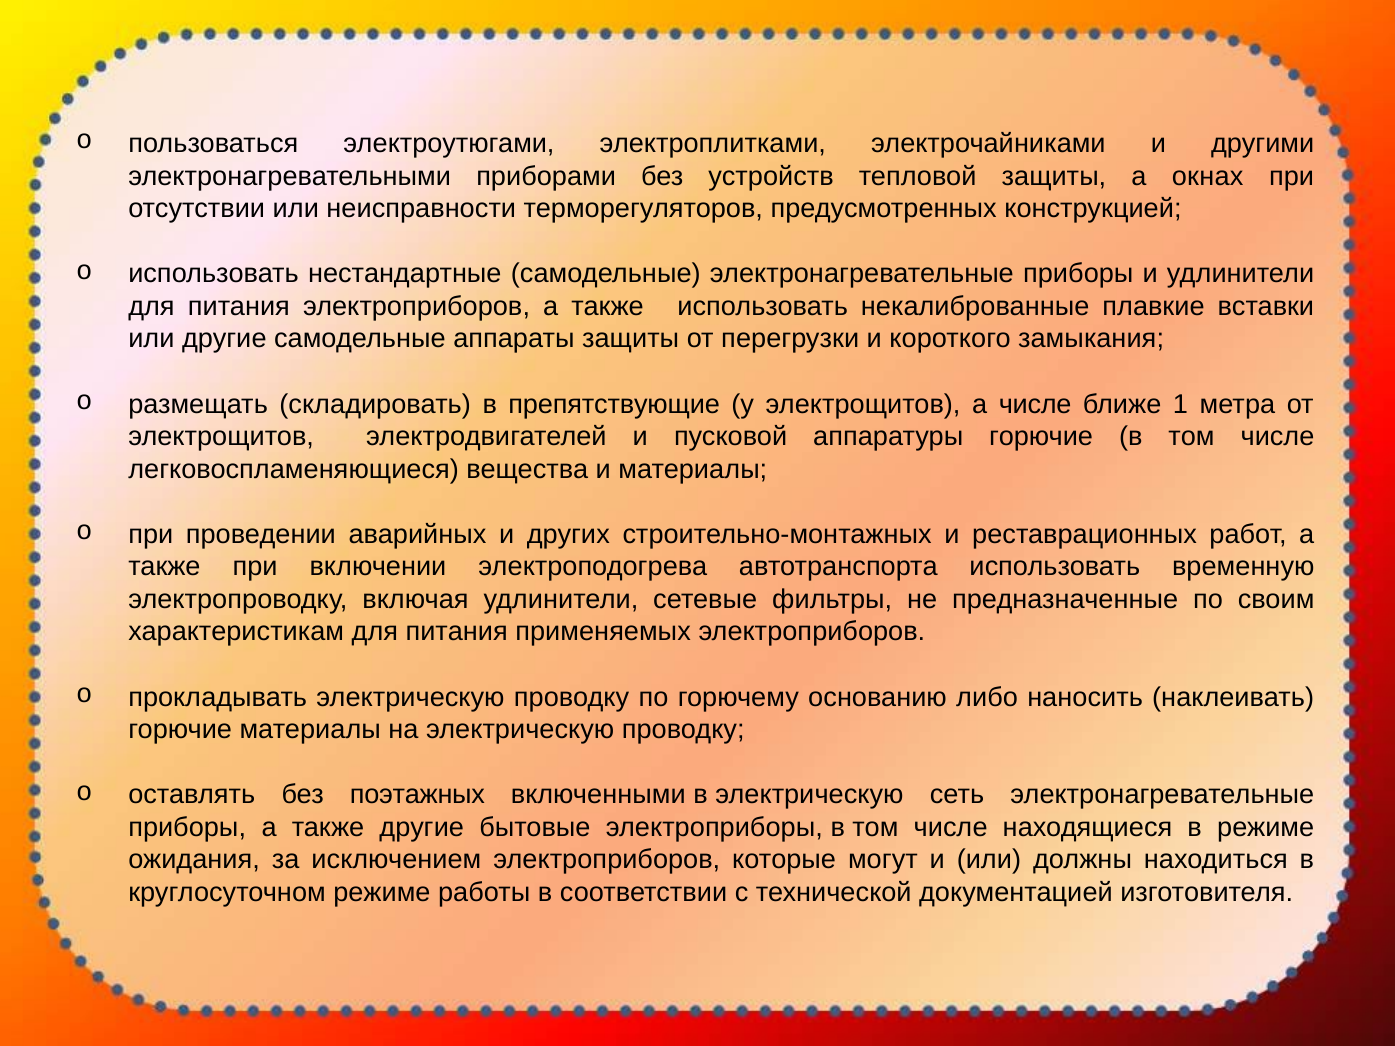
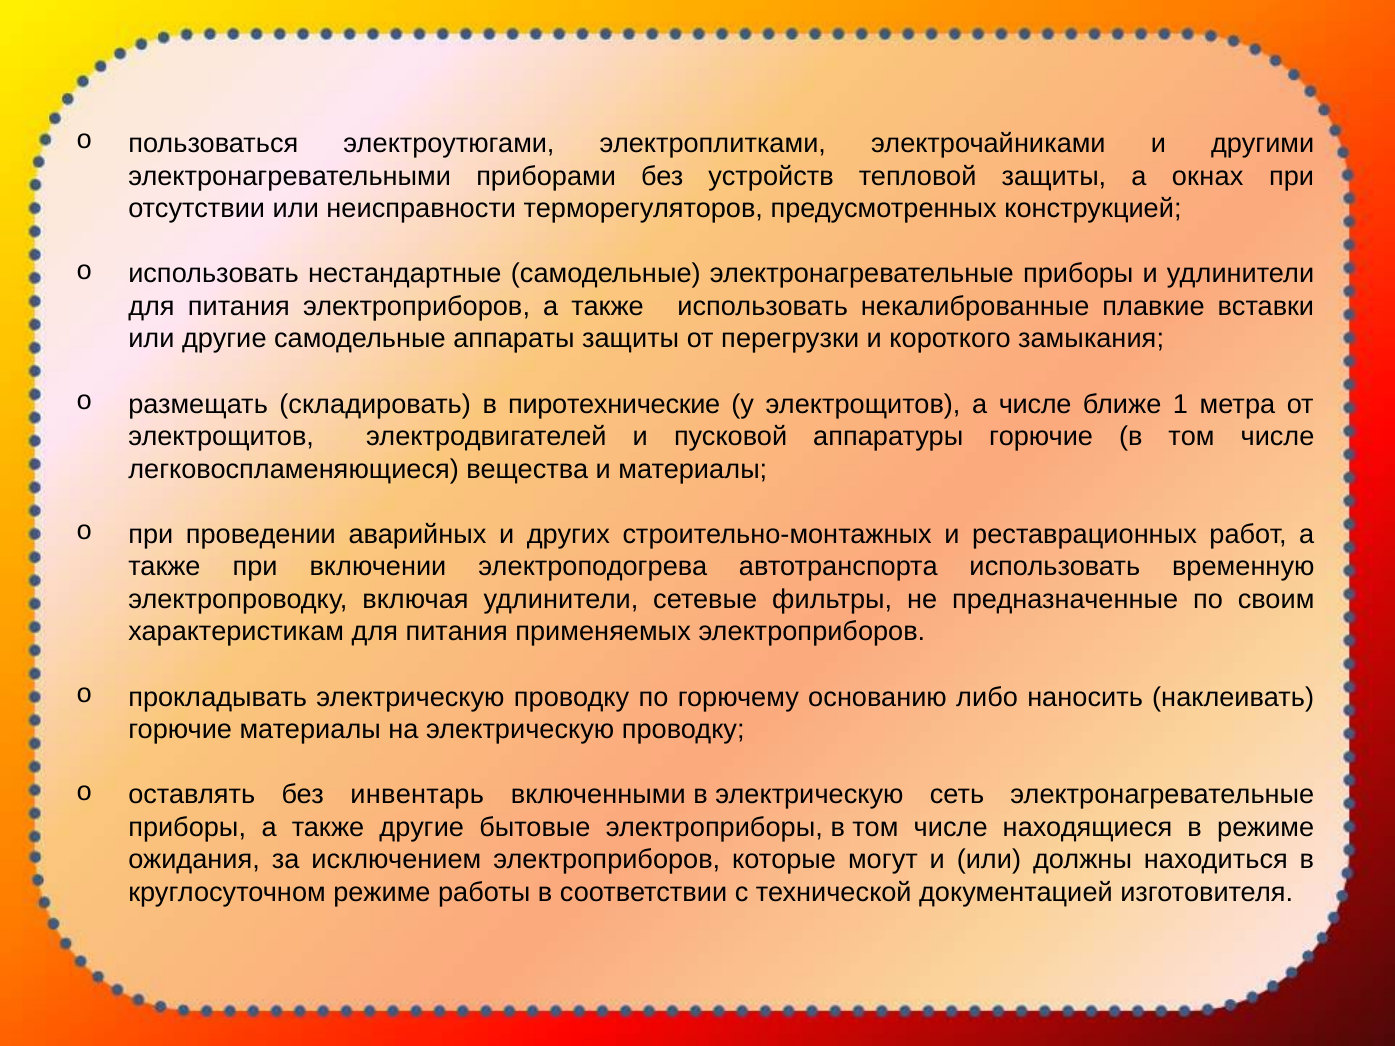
препятствующие: препятствующие -> пиротехнические (614, 404)
поэтажных: поэтажных -> инвентарь (417, 795)
